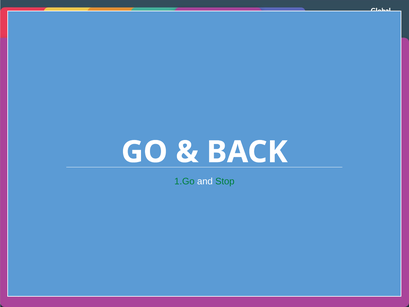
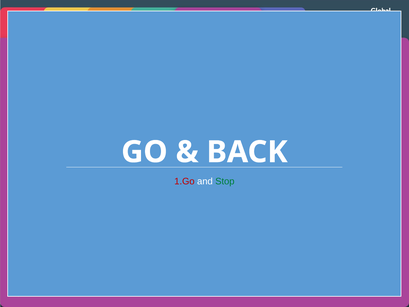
1.Go colour: green -> red (184, 181)
